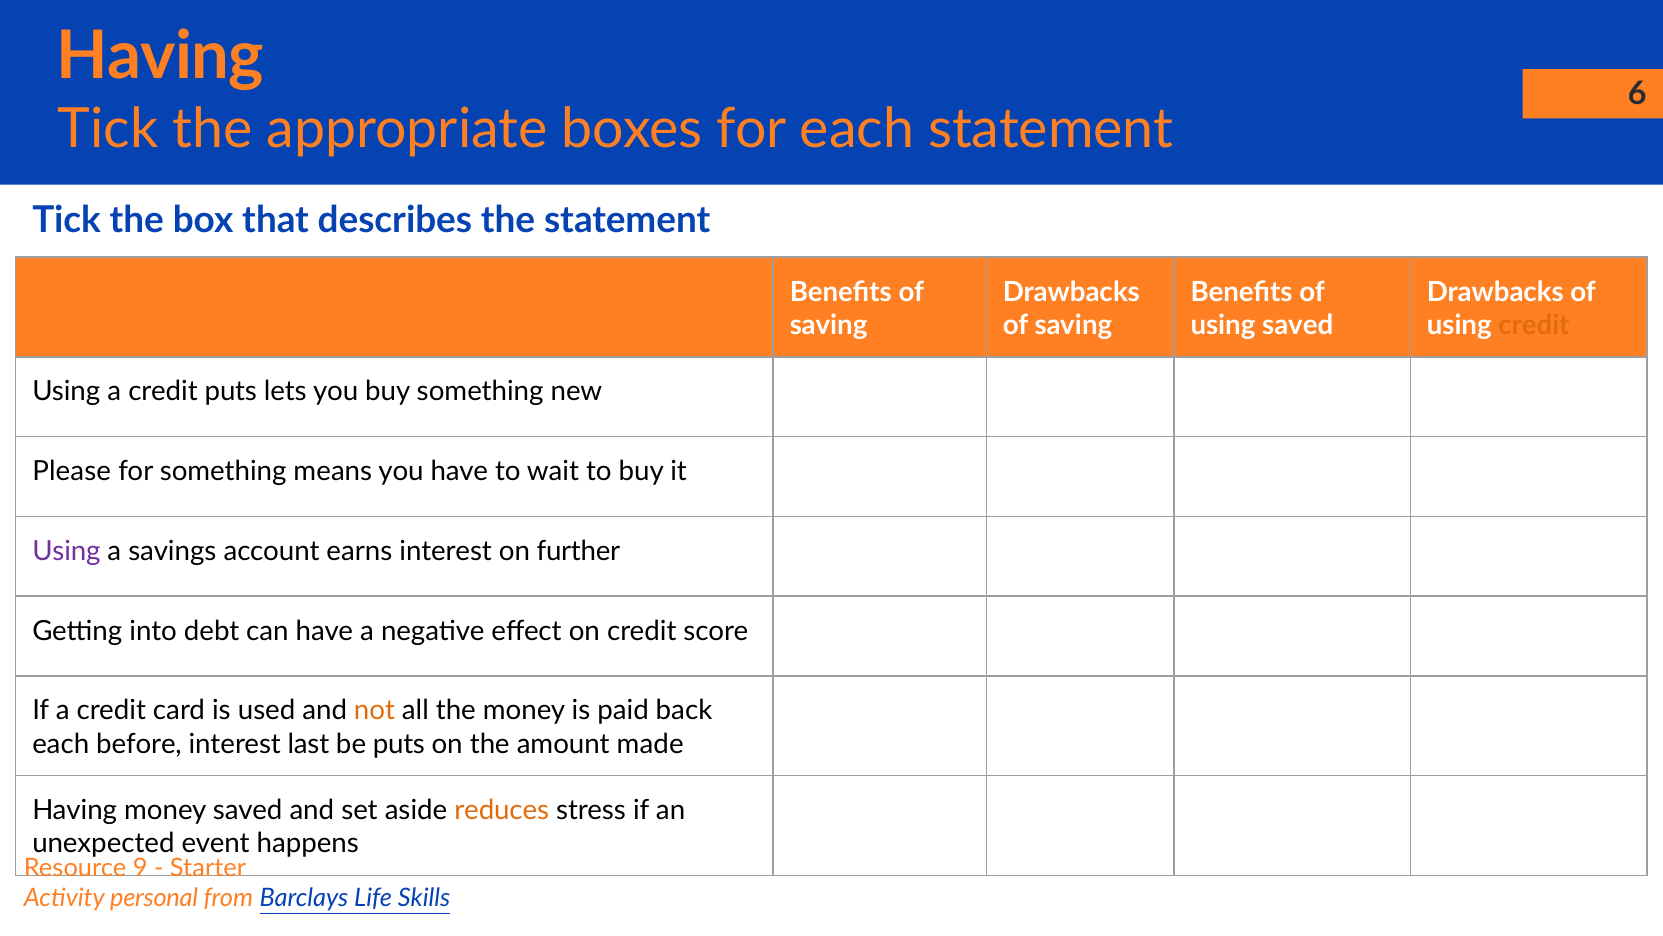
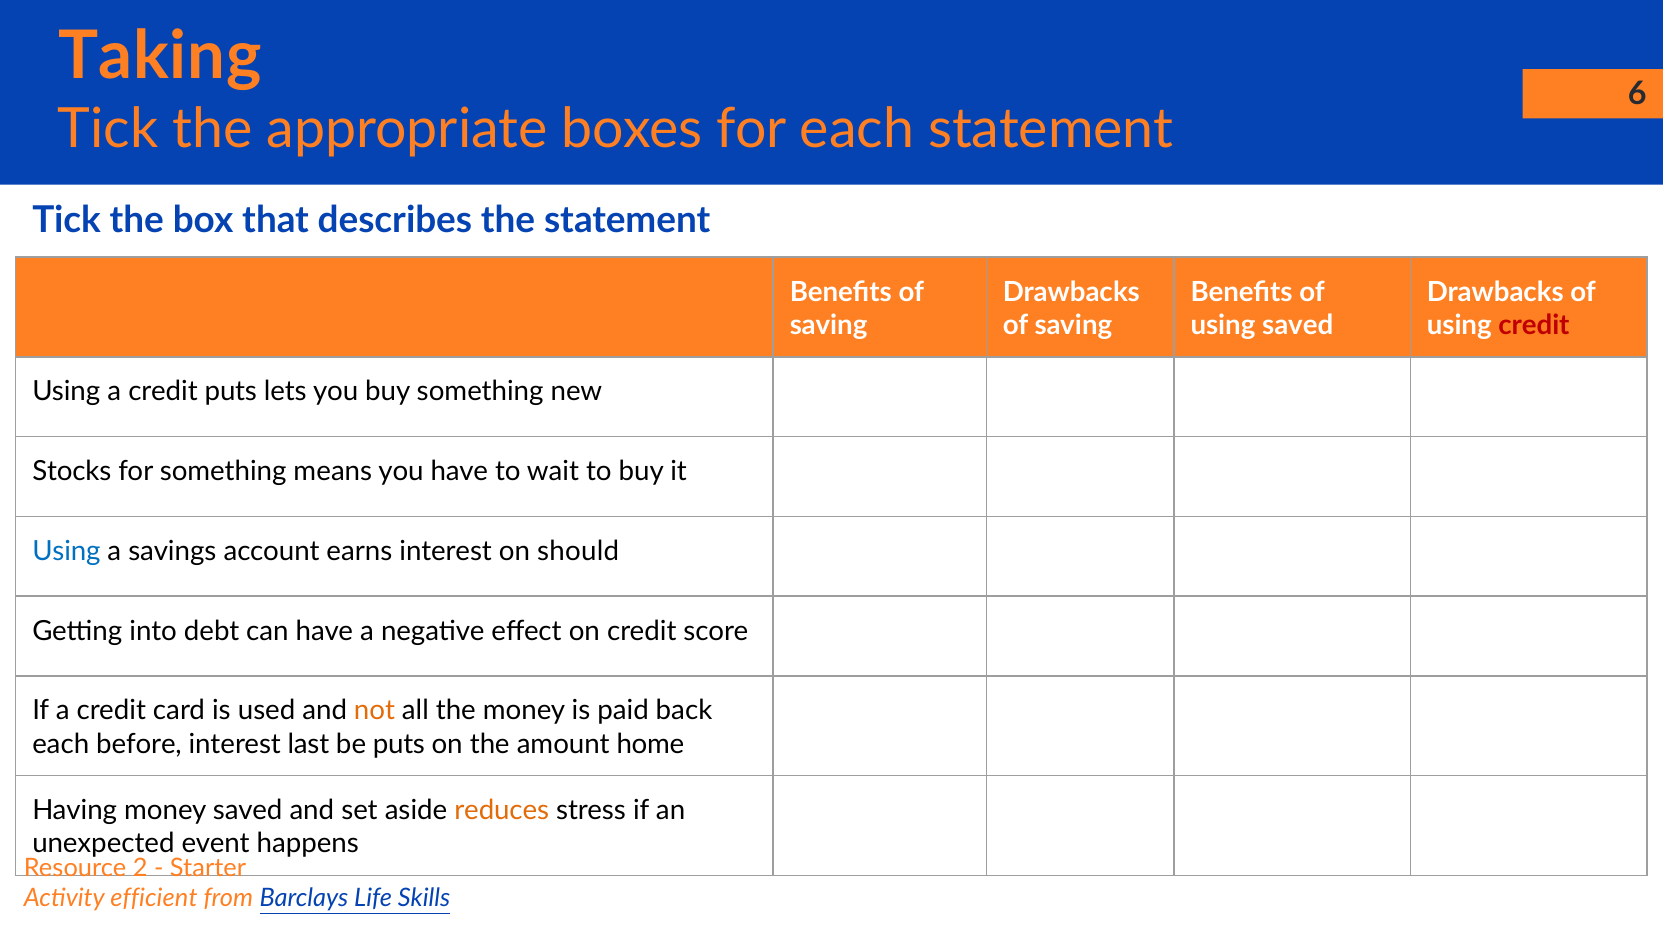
Having: Having -> Taking (160, 56)
credit colour: orange -> red (1534, 325)
Please: Please -> Stocks (72, 471)
Using colour: purple -> blue (66, 551)
further: further -> should (578, 551)
made: made -> home (650, 744)
9: 9 -> 2 (140, 867)
personal: personal -> efficient (154, 898)
